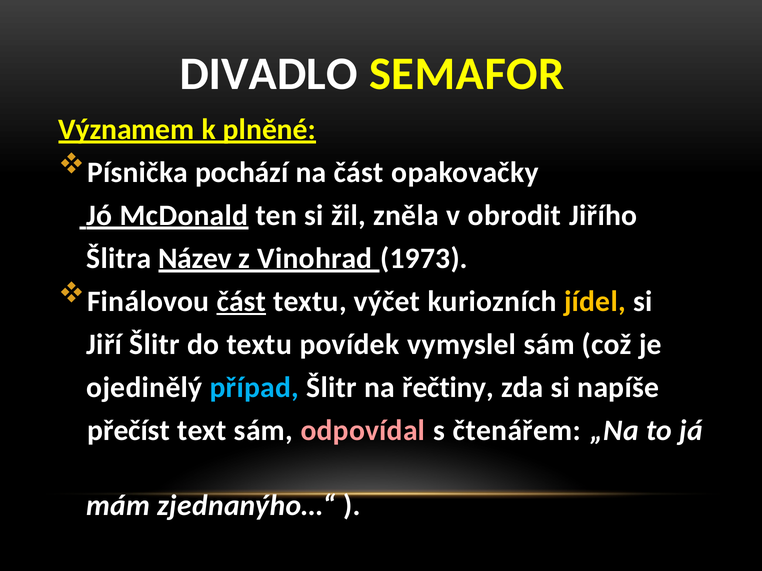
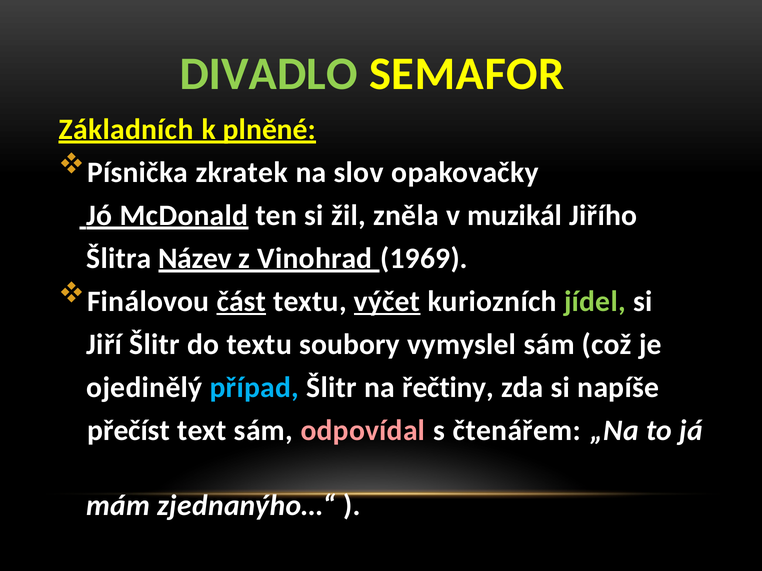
DIVADLO colour: white -> light green (269, 74)
Významem: Významem -> Základních (126, 129)
pochází: pochází -> zkratek (242, 172)
na část: část -> slov (359, 172)
obrodit: obrodit -> muzikál (515, 215)
1973: 1973 -> 1969 (424, 259)
výčet underline: none -> present (387, 302)
jídel colour: yellow -> light green (595, 302)
povídek: povídek -> soubory (350, 345)
